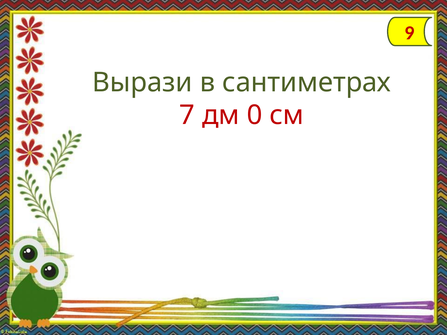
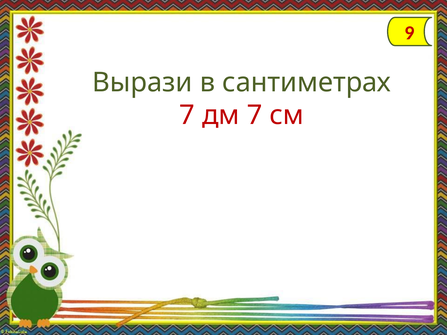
дм 0: 0 -> 7 (254, 115)
